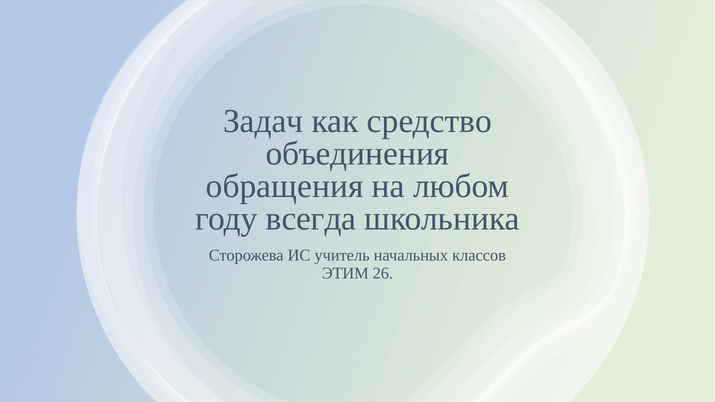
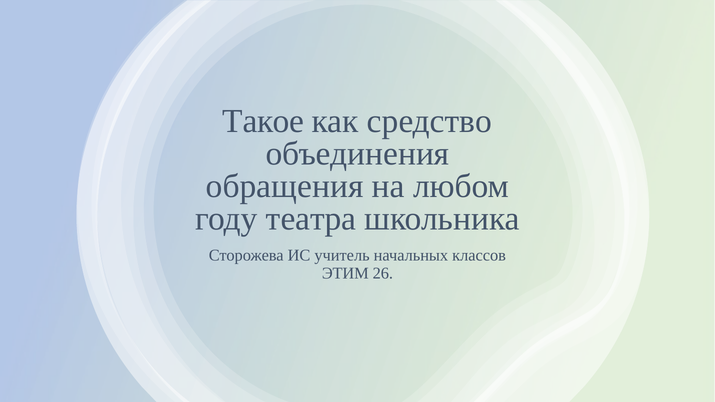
Задач: Задач -> Такое (263, 121)
всегда: всегда -> театра (311, 219)
